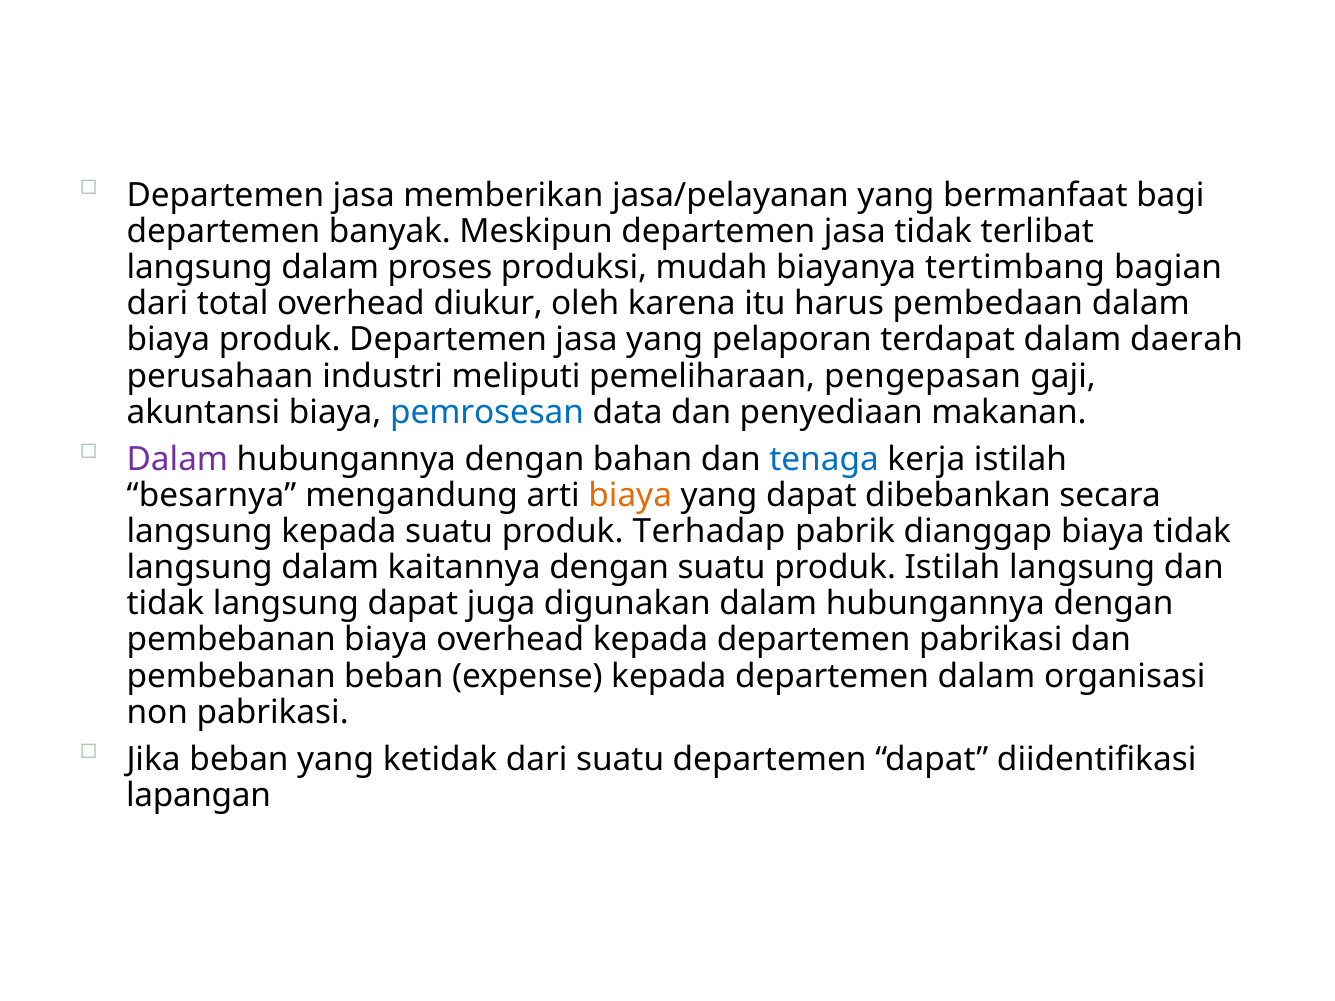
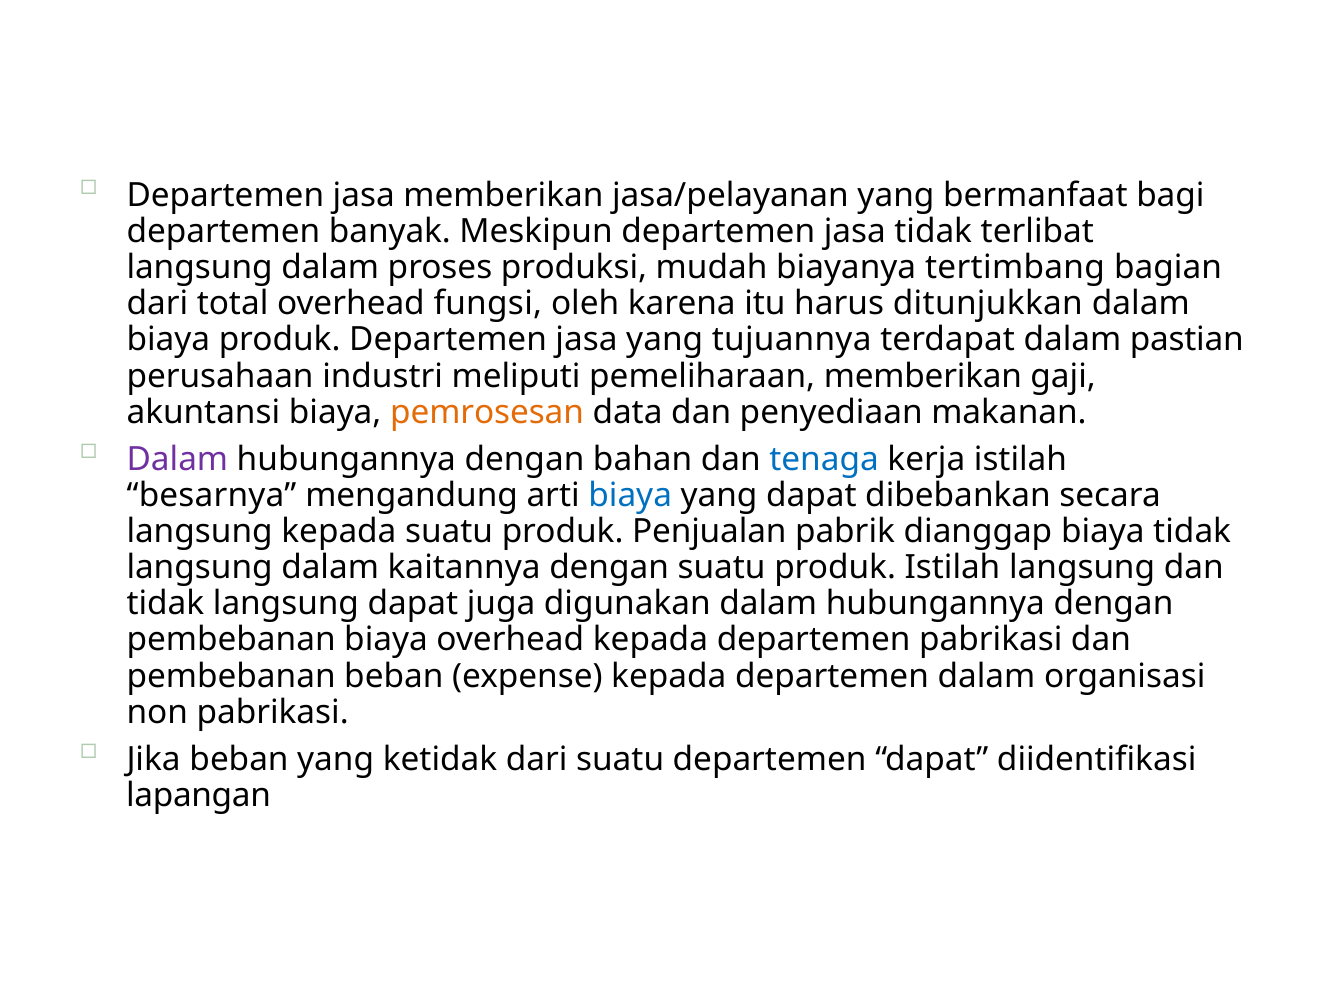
diukur: diukur -> fungsi (488, 304)
pembedaan: pembedaan -> ditunjukkan (988, 304)
pelaporan: pelaporan -> tujuannya (792, 340)
daerah: daerah -> pastian (1187, 340)
pemeliharaan pengepasan: pengepasan -> memberikan (923, 376)
pemrosesan colour: blue -> orange (487, 412)
biaya colour: orange -> blue (630, 496)
Terhadap: Terhadap -> Penjualan (709, 532)
